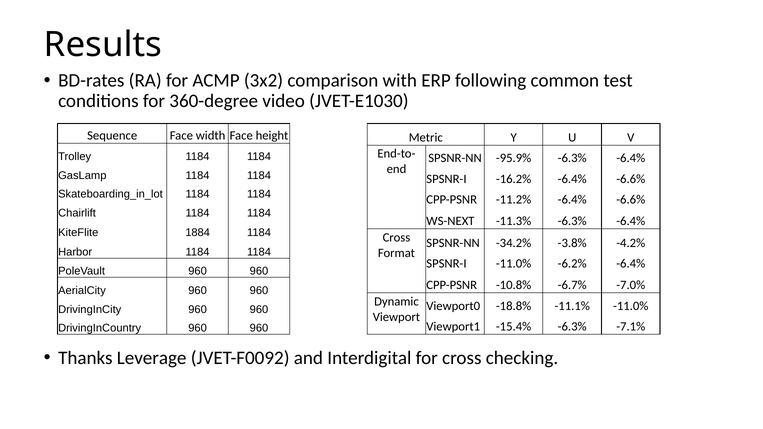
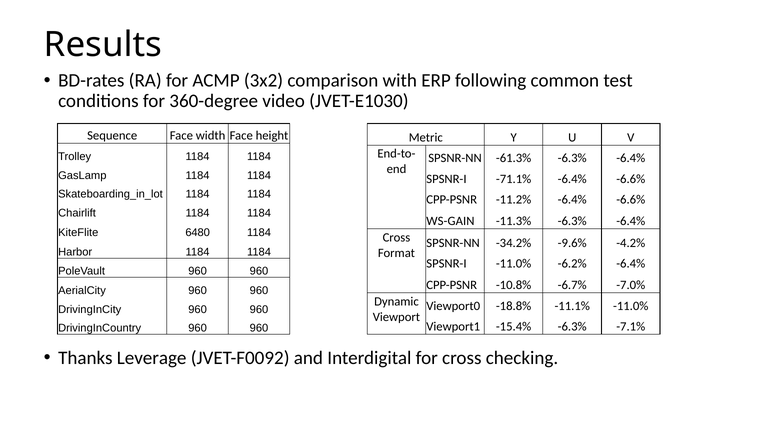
-95.9%: -95.9% -> -61.3% (514, 158)
-16.2%: -16.2% -> -71.1% (514, 179)
WS-NEXT: WS-NEXT -> WS-GAIN (450, 221)
1884: 1884 -> 6480 (198, 233)
-3.8%: -3.8% -> -9.6% (572, 243)
